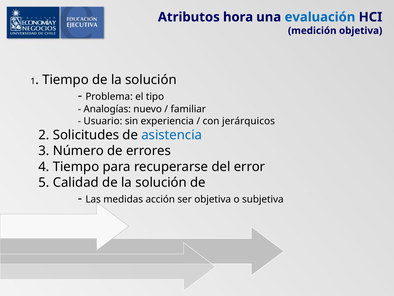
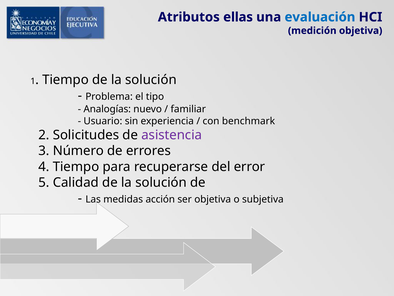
hora: hora -> ellas (238, 17)
jerárquicos: jerárquicos -> benchmark (249, 121)
asistencia colour: blue -> purple (172, 135)
